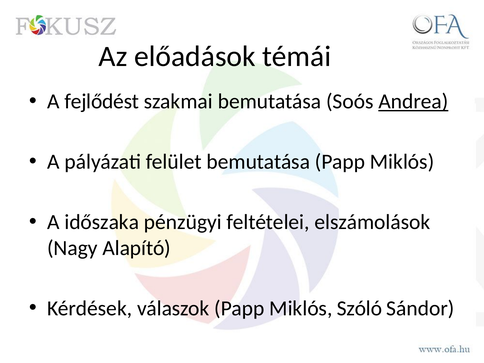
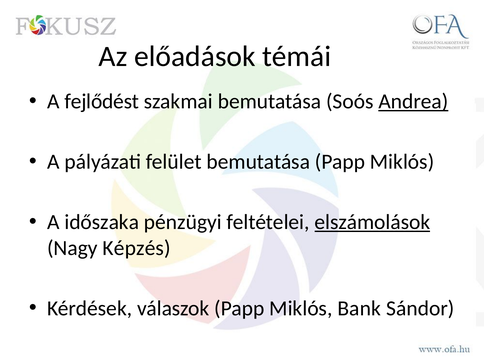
elszámolások underline: none -> present (372, 222)
Alapító: Alapító -> Képzés (137, 248)
Szóló: Szóló -> Bank (359, 308)
